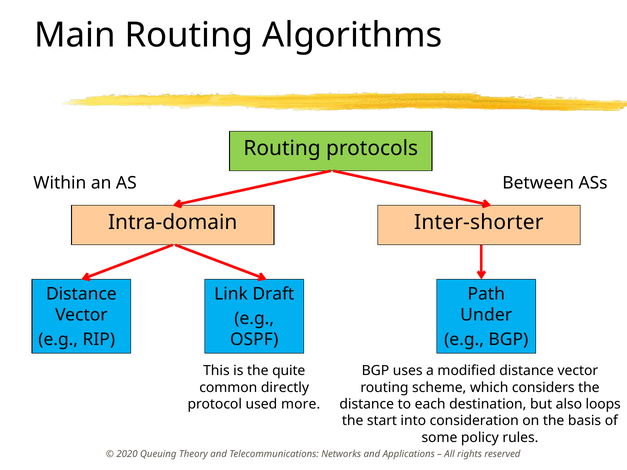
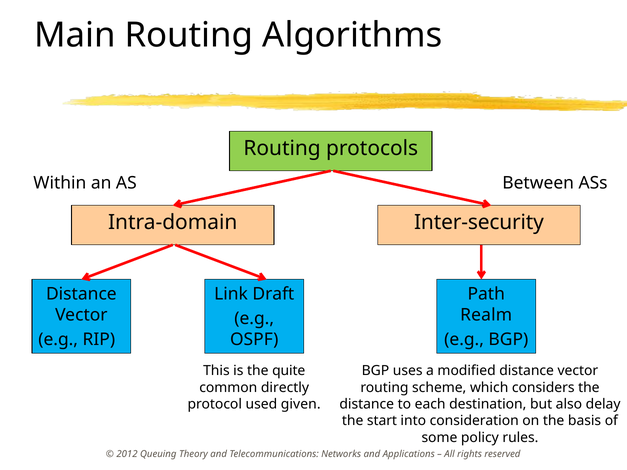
Inter-shorter: Inter-shorter -> Inter-security (479, 223)
Under: Under -> Realm (486, 315)
more: more -> given (301, 404)
loops: loops -> delay (603, 404)
2020: 2020 -> 2012 (127, 454)
